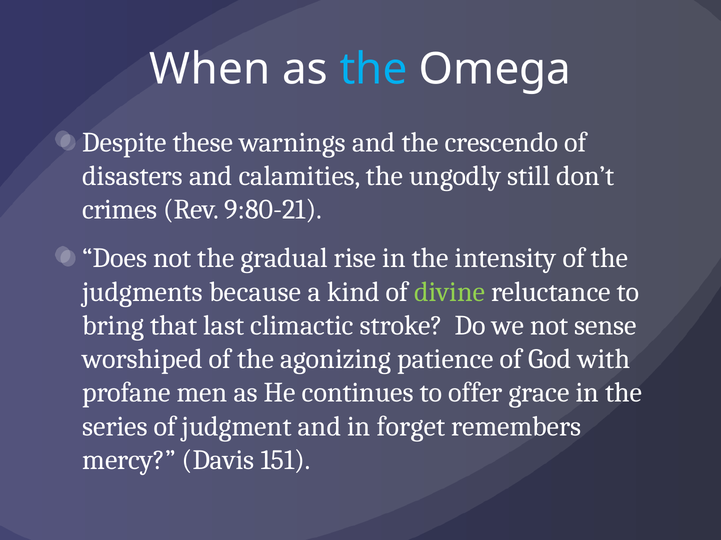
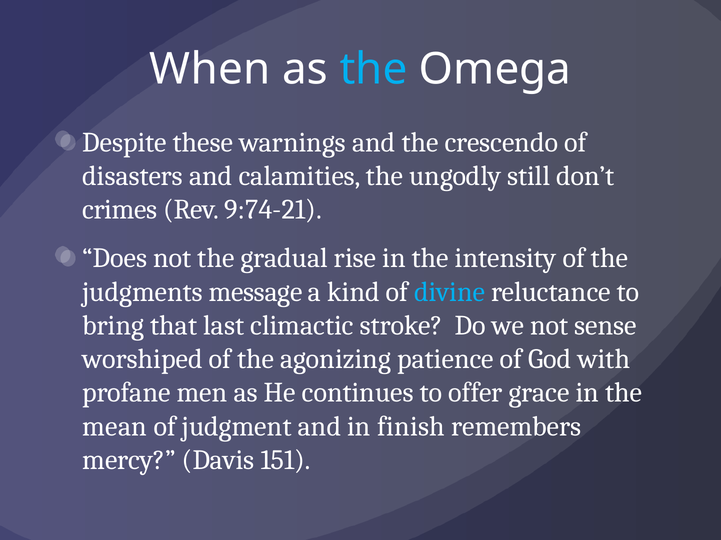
9:80-21: 9:80-21 -> 9:74-21 (273, 210)
because: because -> message (255, 292)
divine colour: light green -> light blue (450, 292)
series: series -> mean (115, 427)
forget: forget -> finish (411, 427)
